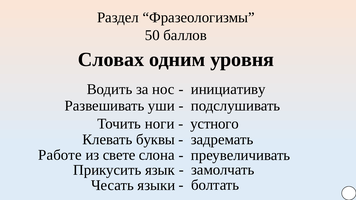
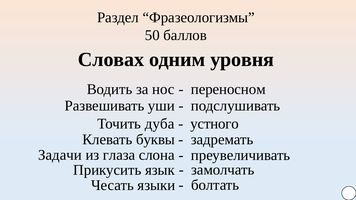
инициативу: инициативу -> переносном (228, 89)
ноги: ноги -> дуба (160, 124)
Работе: Работе -> Задачи (60, 155)
свете: свете -> глаза (119, 155)
